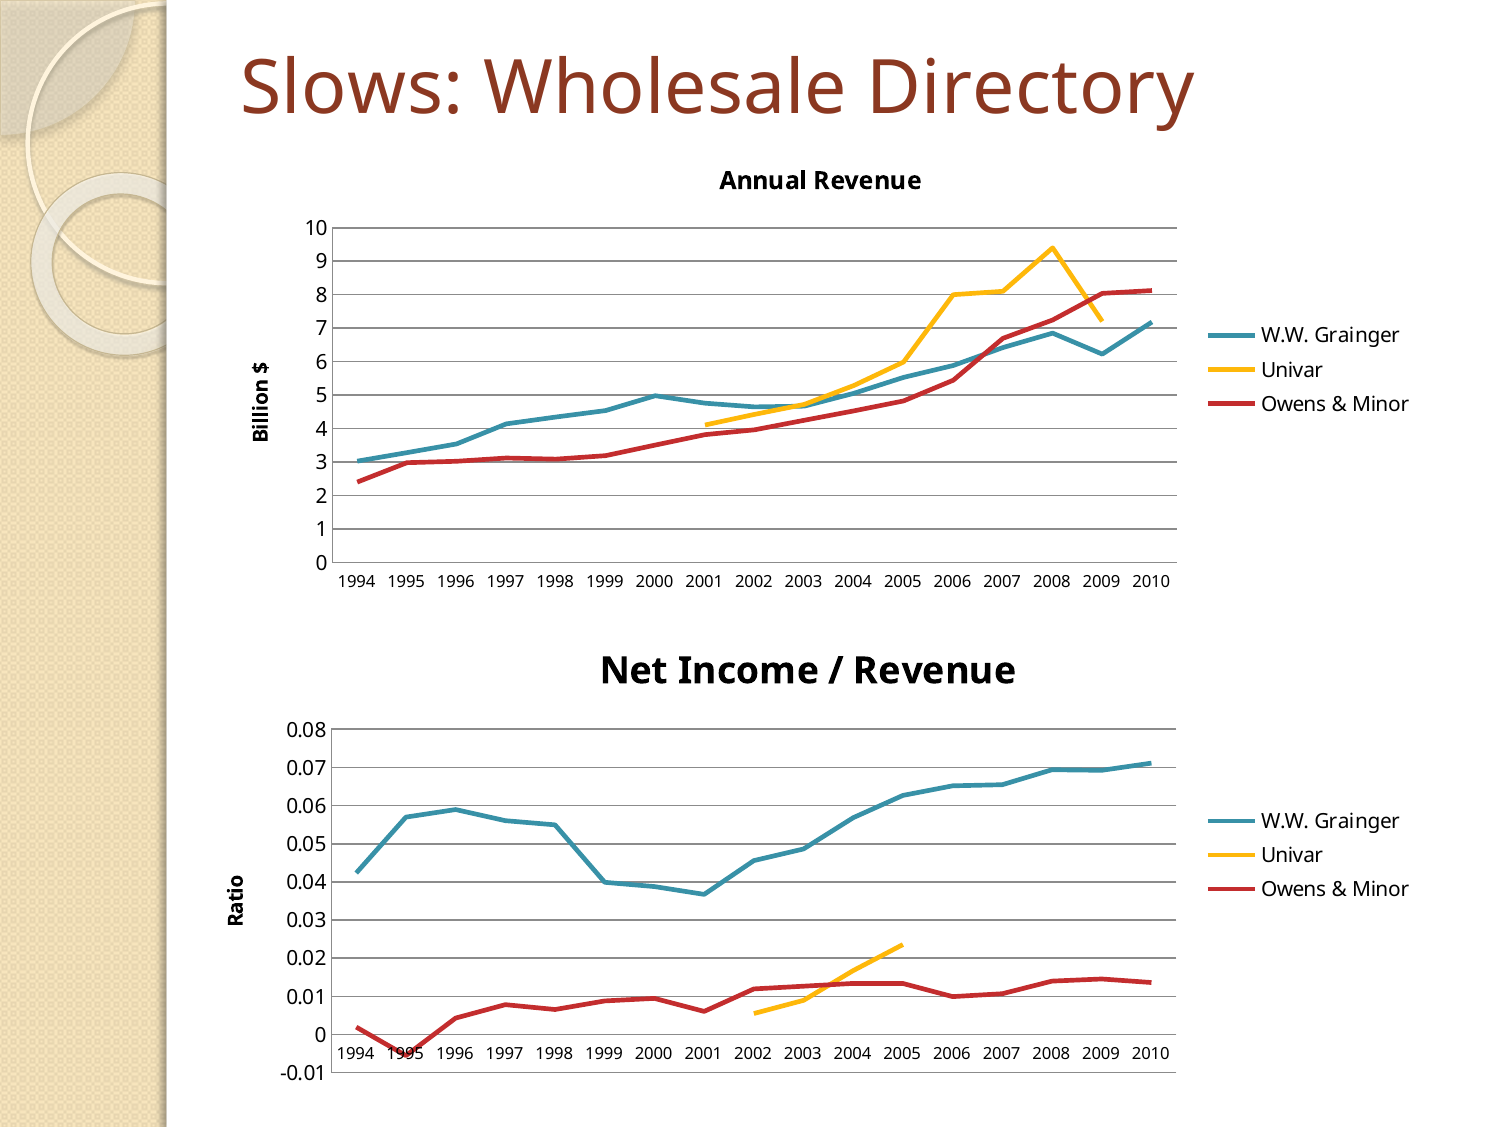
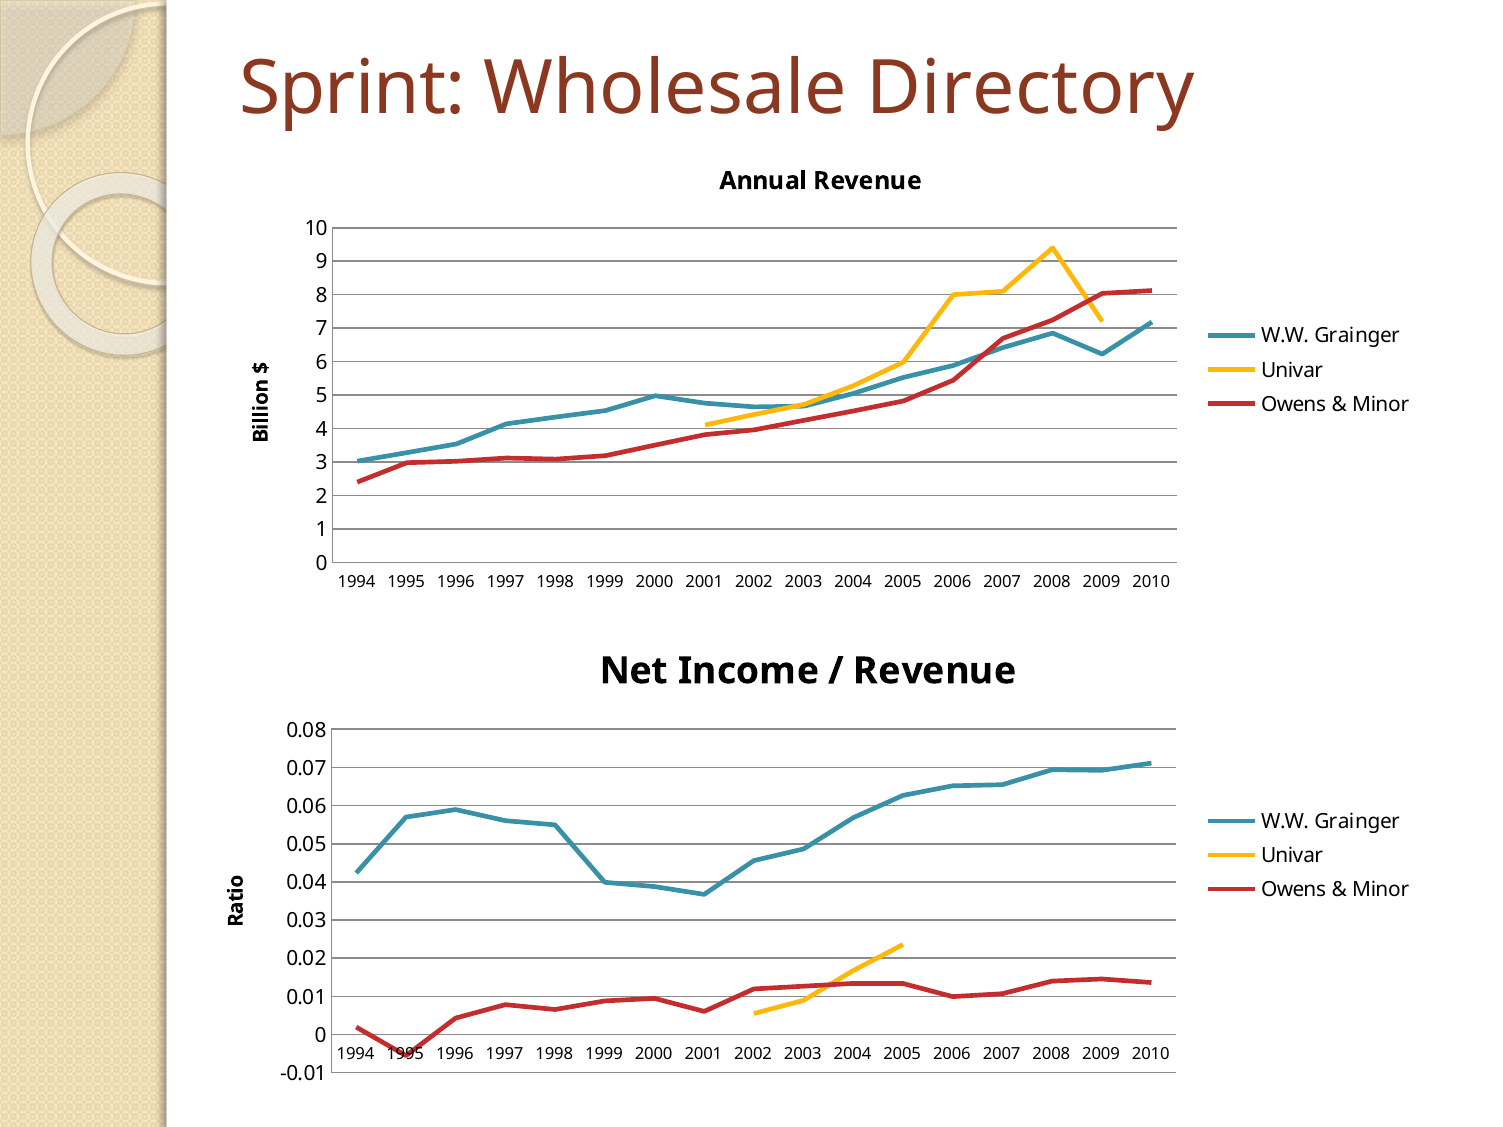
Slows: Slows -> Sprint (353, 89)
